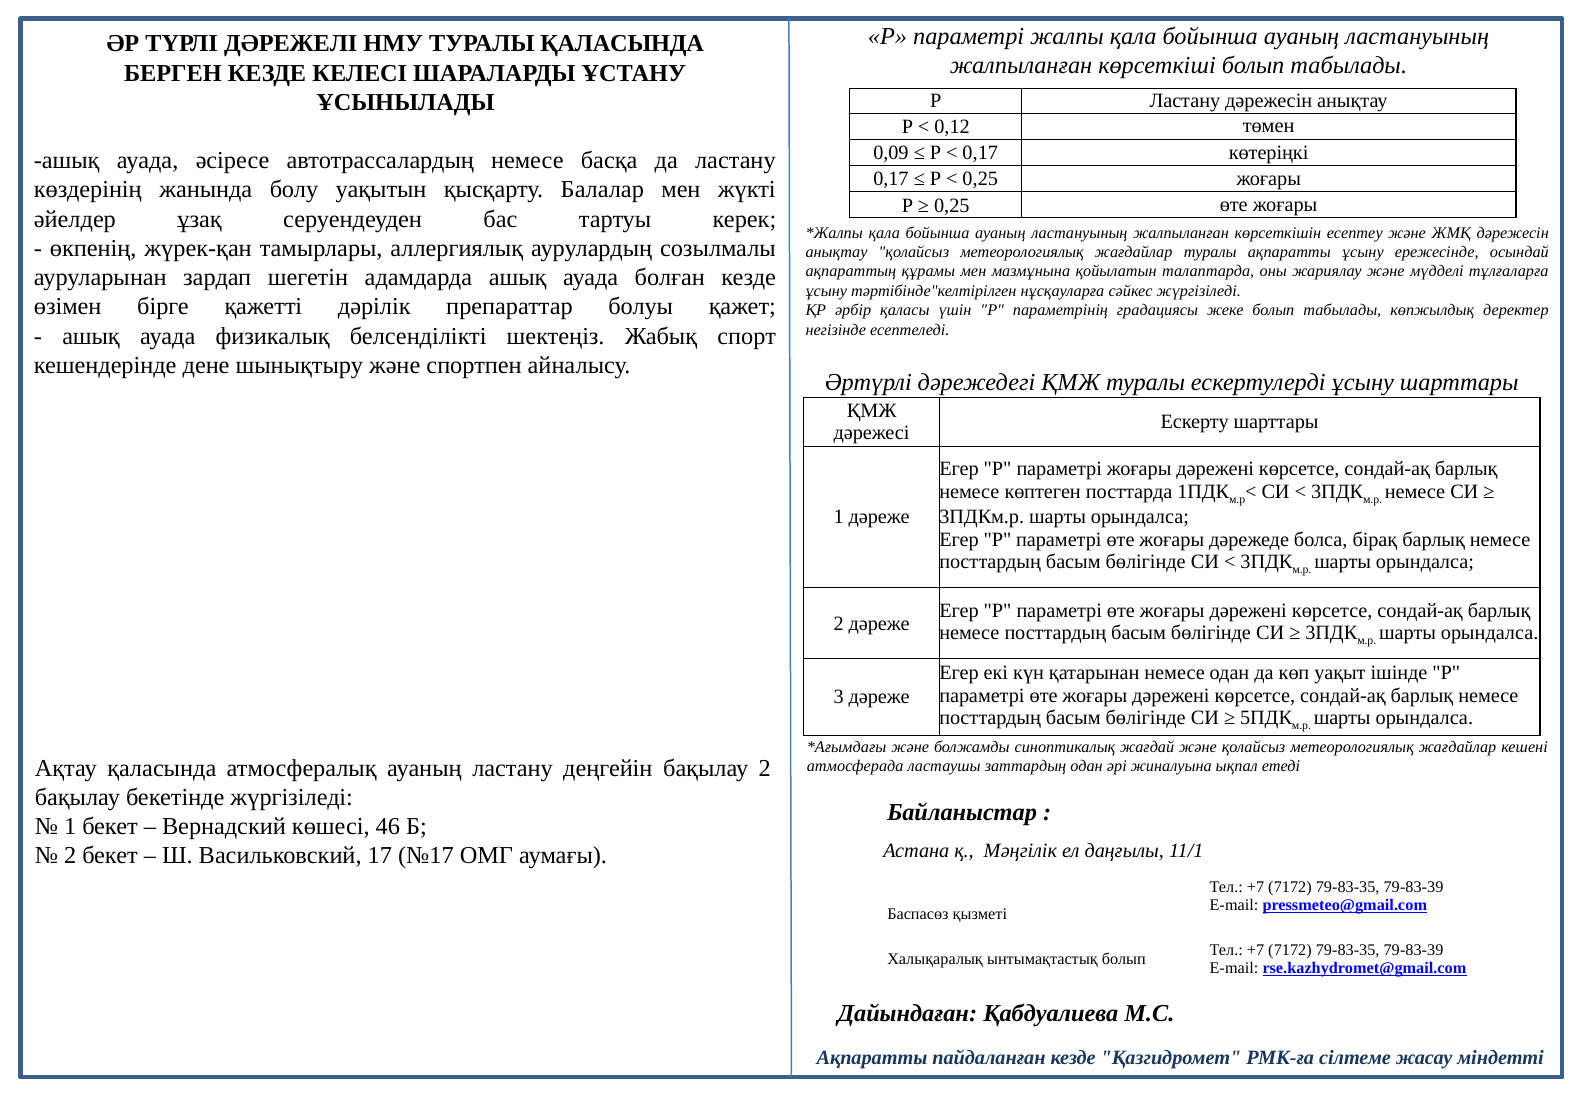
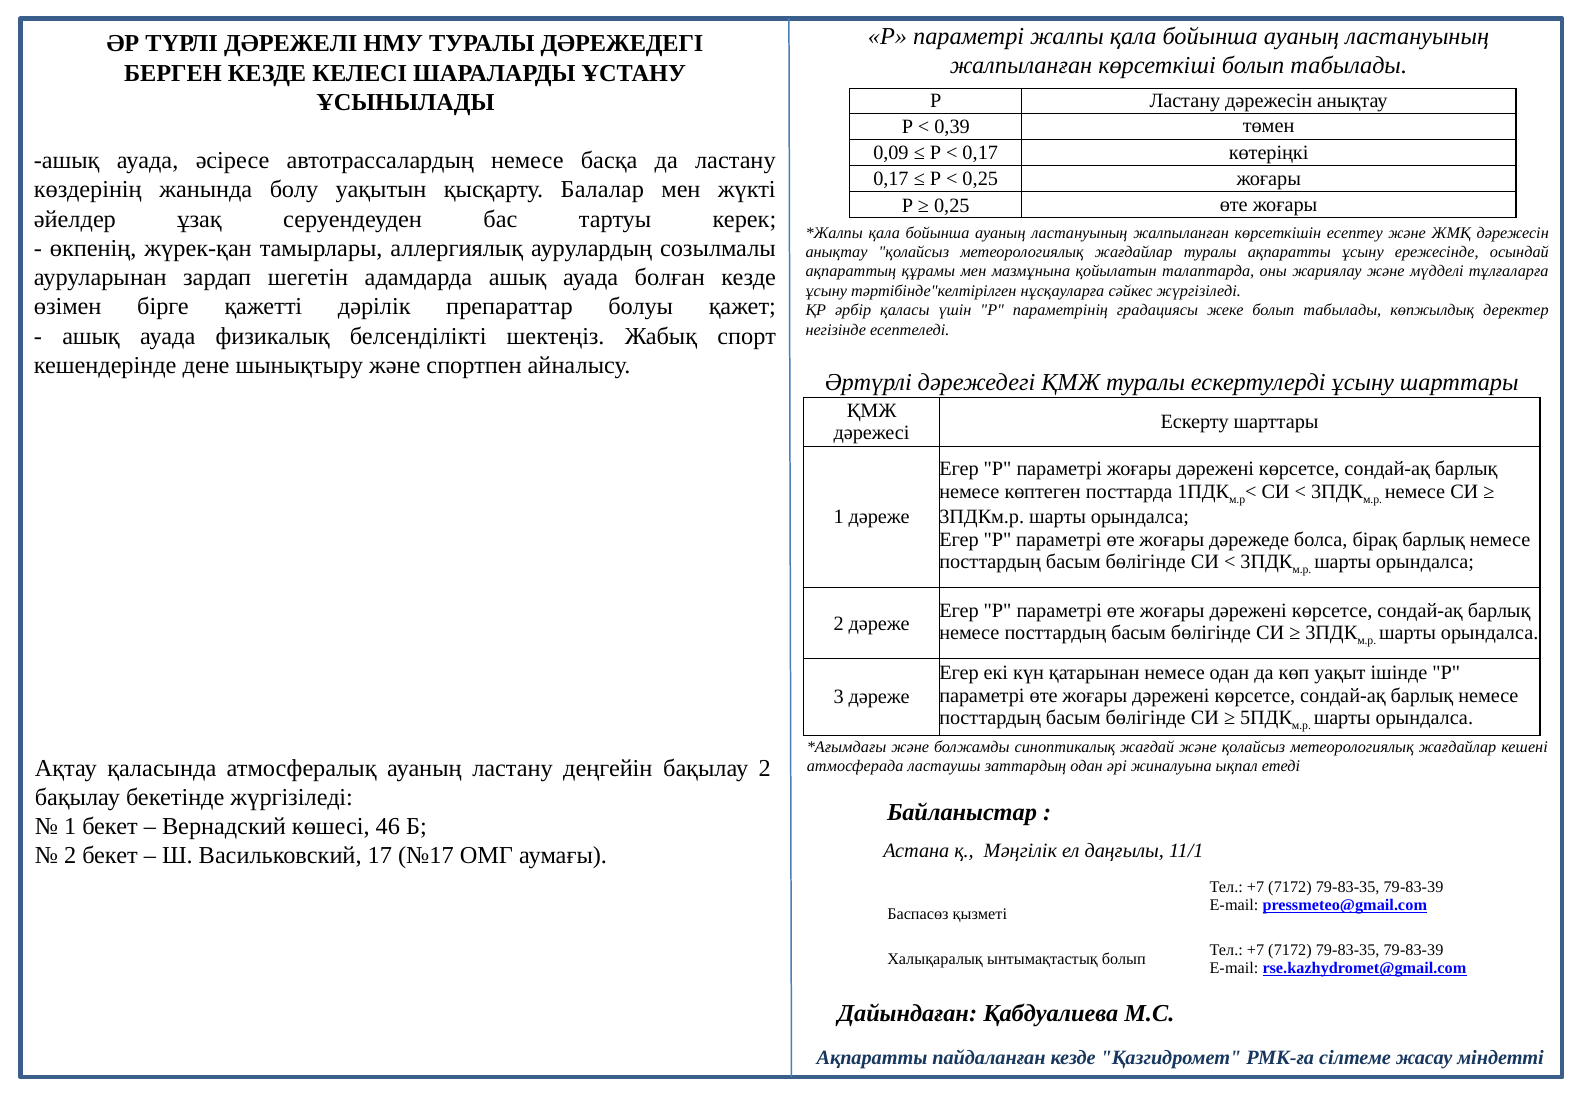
ТУРАЛЫ ҚАЛАСЫНДА: ҚАЛАСЫНДА -> ДӘРЕЖЕДЕГІ (622, 44)
0,12: 0,12 -> 0,39 (952, 127)
